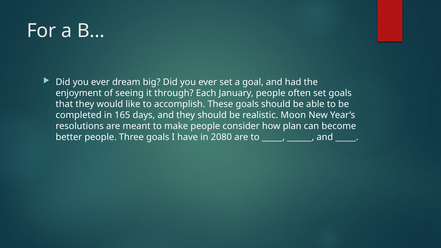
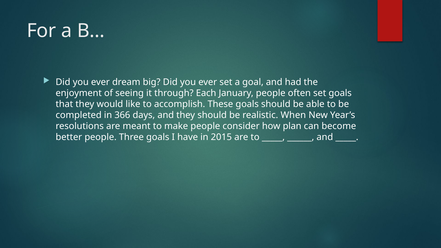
165: 165 -> 366 (122, 115)
Moon: Moon -> When (293, 115)
2080: 2080 -> 2015 (221, 137)
